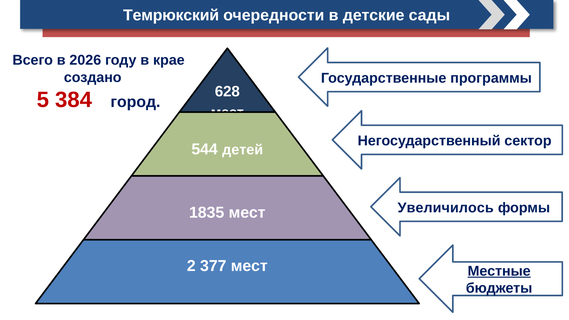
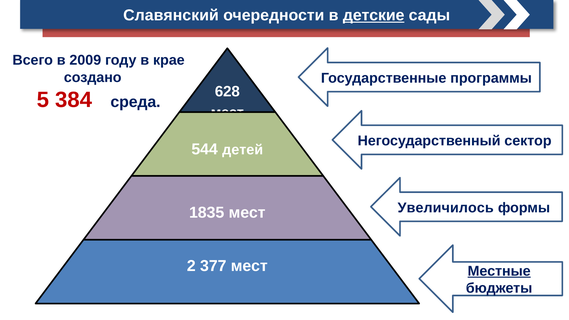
Темрюкский: Темрюкский -> Славянский (171, 15)
детские underline: none -> present (374, 15)
2026: 2026 -> 2009 (85, 60)
город: город -> среда (135, 102)
